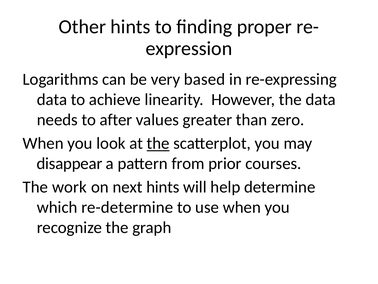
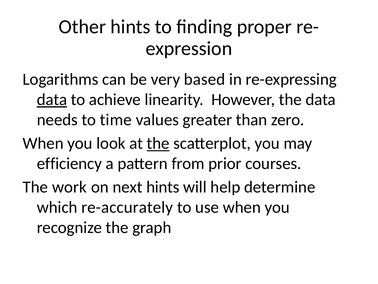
data underline: none -> present (52, 99)
after: after -> time (116, 120)
disappear: disappear -> efficiency (69, 163)
re-determine: re-determine -> re-accurately (127, 207)
